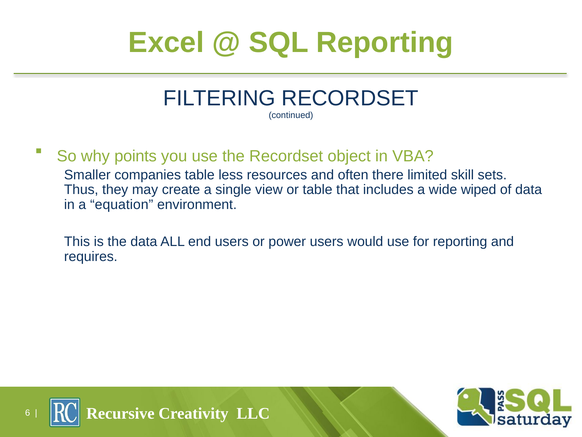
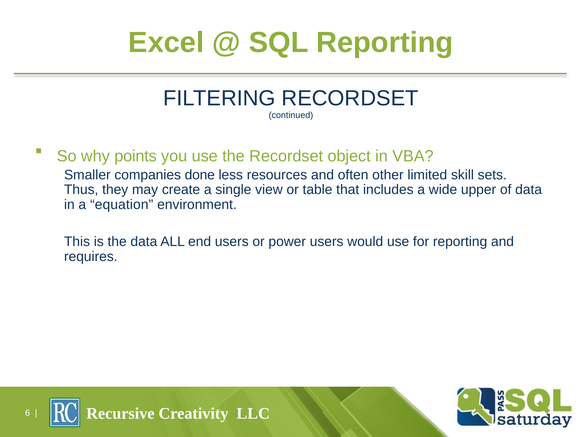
companies table: table -> done (200, 175)
there: there -> other (388, 175)
wiped: wiped -> upper (479, 189)
